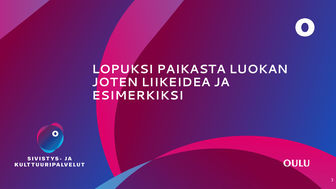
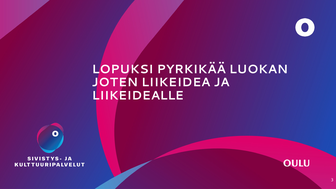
PAIKASTA: PAIKASTA -> PYRKIKÄÄ (191, 69)
ESIMERKIKSI: ESIMERKIKSI -> LIIKEIDEALLE (138, 96)
